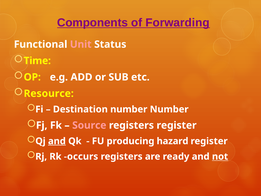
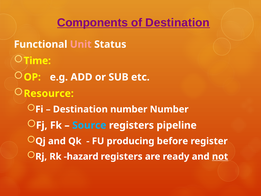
of Forwarding: Forwarding -> Destination (177, 23)
Source colour: pink -> light blue (89, 125)
registers register: register -> pipeline (177, 125)
and underline: present -> none (57, 141)
hazard: hazard -> before (172, 141)
occurs: occurs -> hazard (81, 156)
